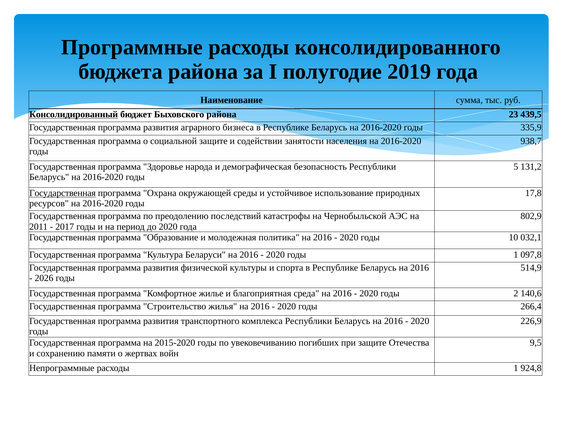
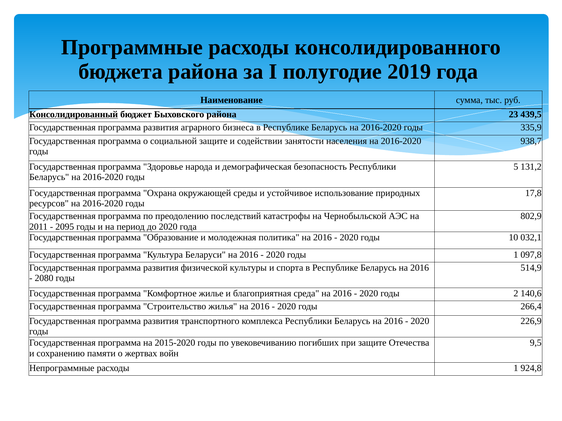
Государственная underline: present -> none (63, 193)
2017: 2017 -> 2095 (65, 227)
2026: 2026 -> 2080 (44, 279)
